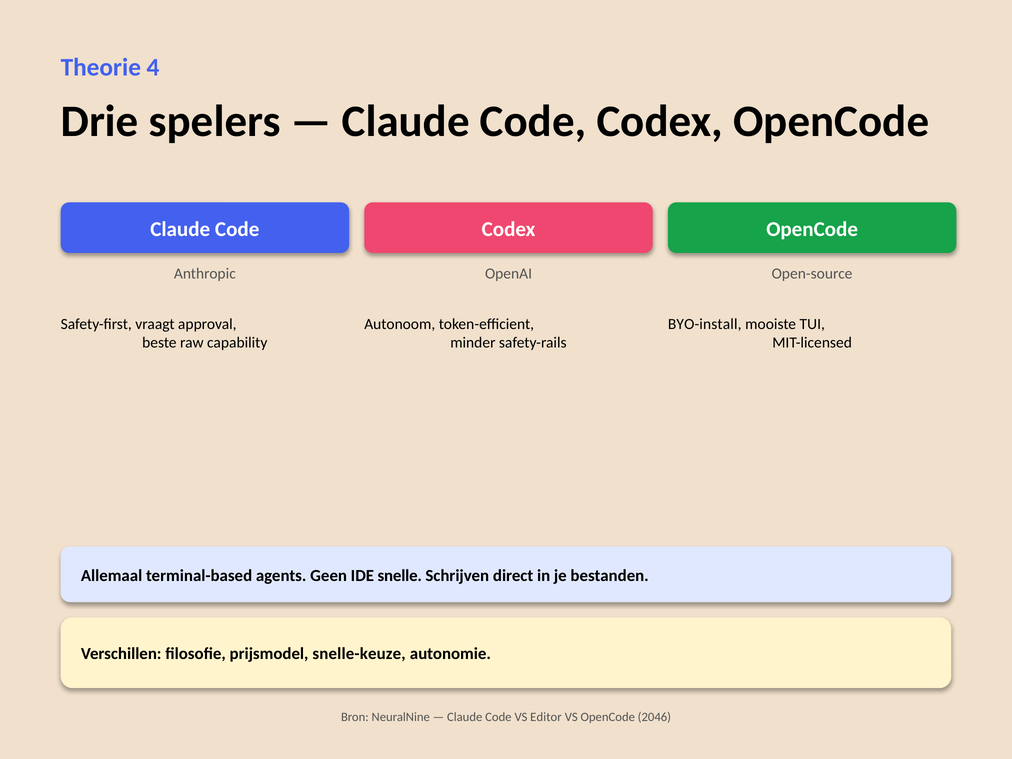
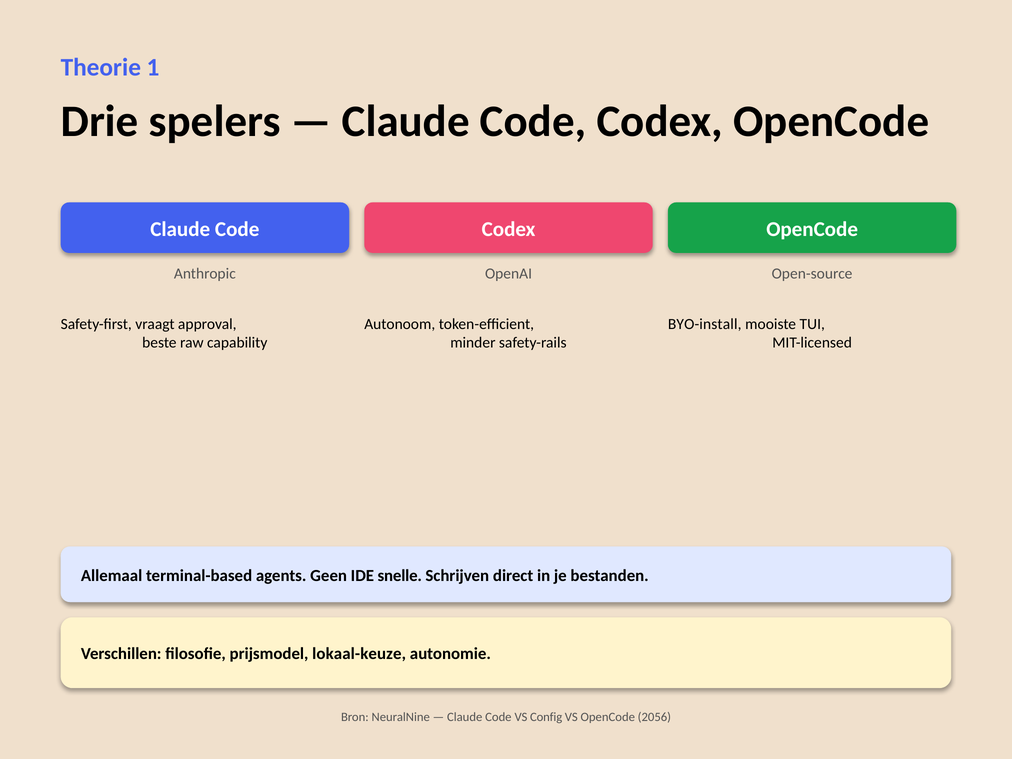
4: 4 -> 1 (153, 68)
snelle-keuze: snelle-keuze -> lokaal-keuze (359, 654)
Editor: Editor -> Config (546, 717)
2046: 2046 -> 2056 (654, 717)
